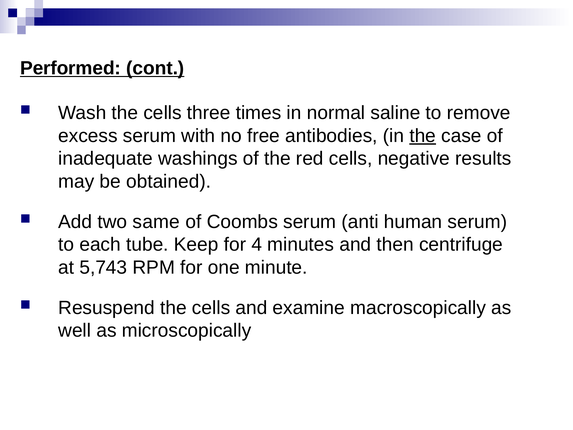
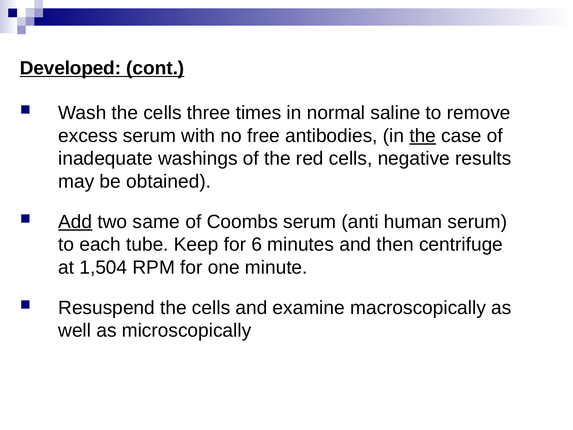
Performed: Performed -> Developed (71, 68)
Add underline: none -> present (75, 222)
4: 4 -> 6 (257, 245)
5,743: 5,743 -> 1,504 (103, 267)
